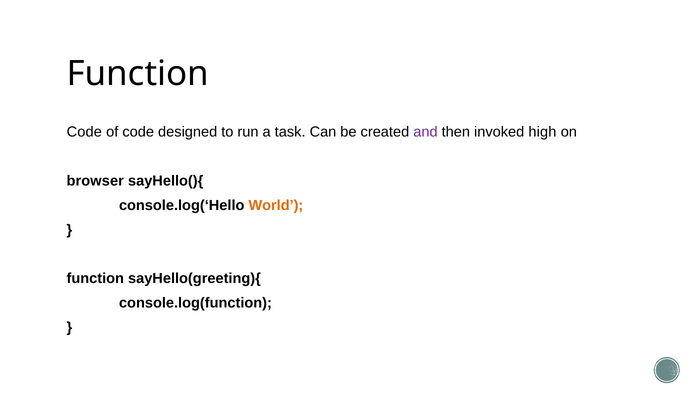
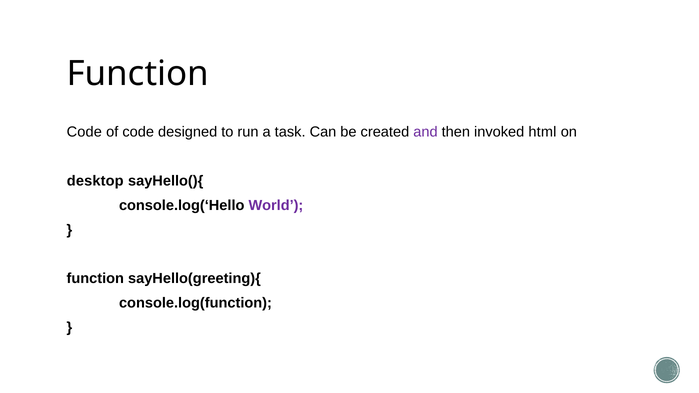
high: high -> html (542, 132)
browser: browser -> desktop (95, 181)
World colour: orange -> purple (276, 205)
